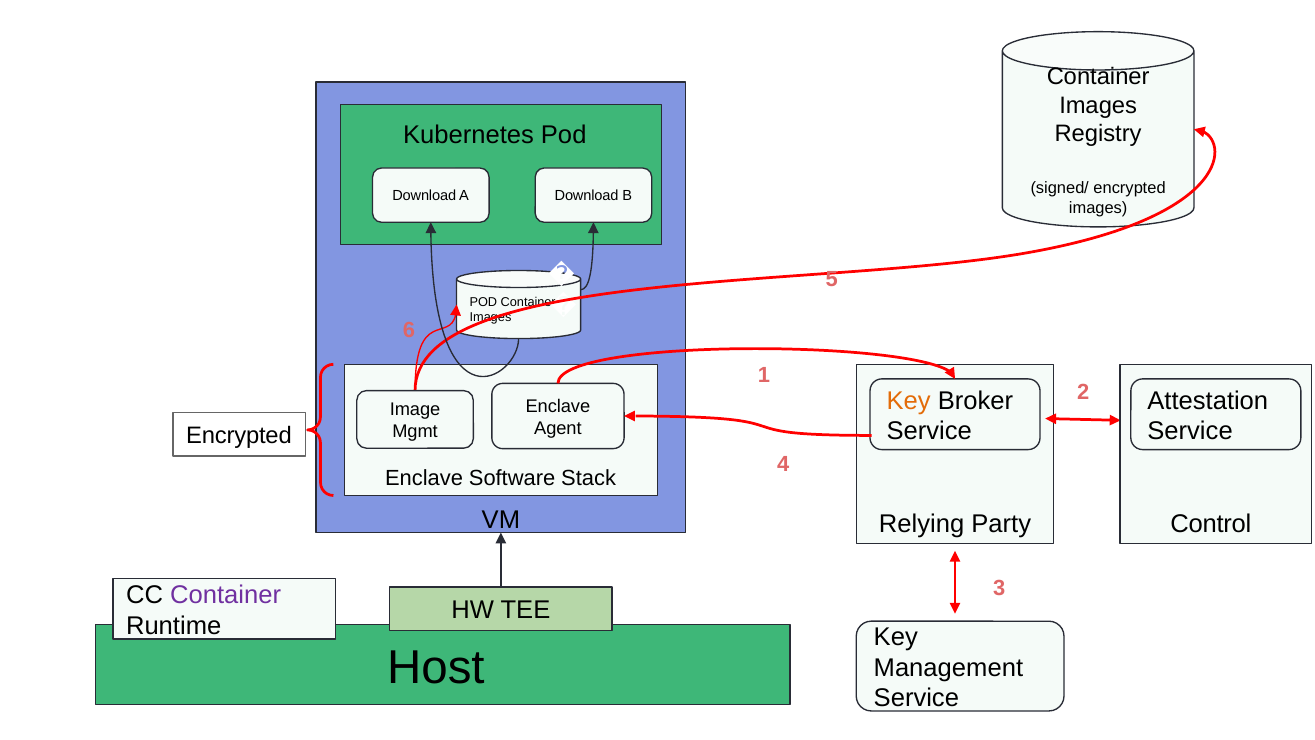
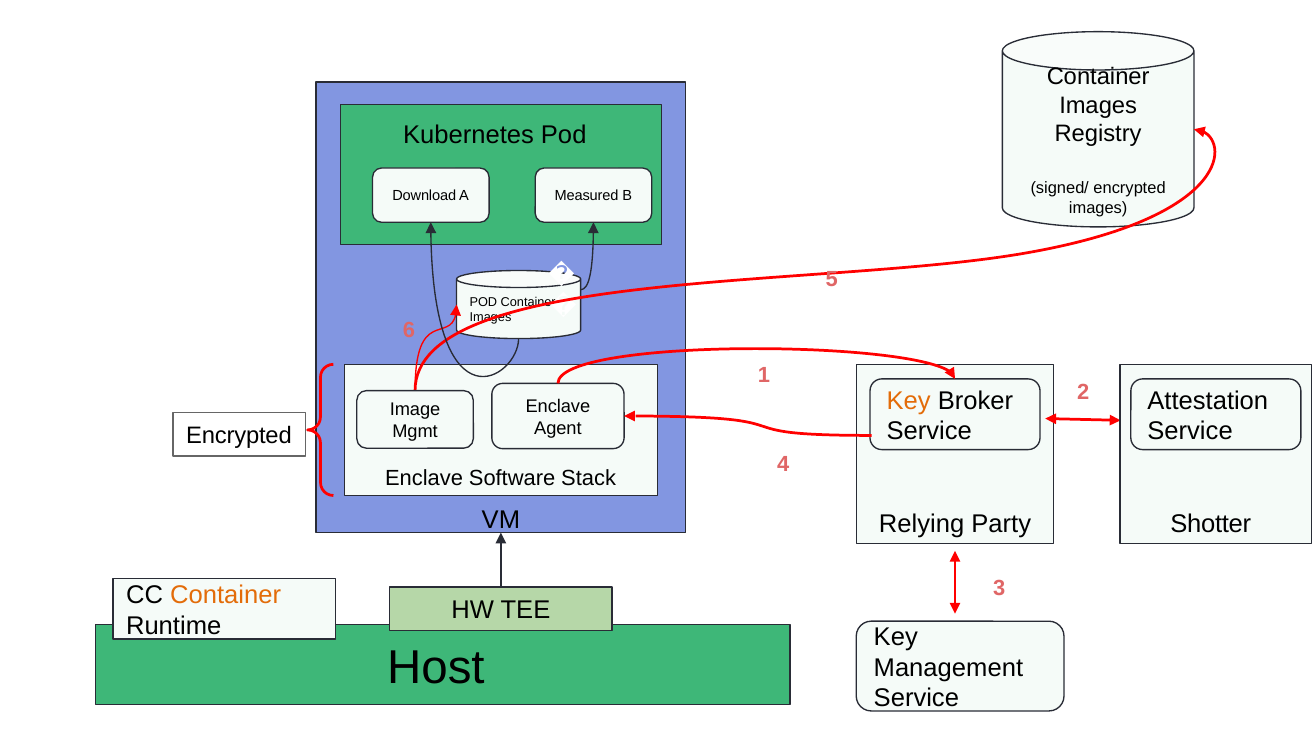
A Download: Download -> Measured (587, 196)
Control: Control -> Shotter (1211, 524)
Container colour: purple -> orange (226, 595)
